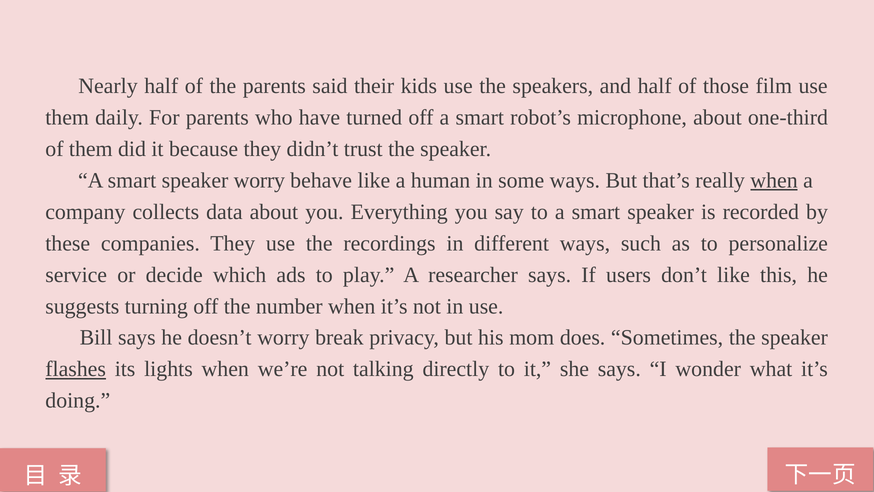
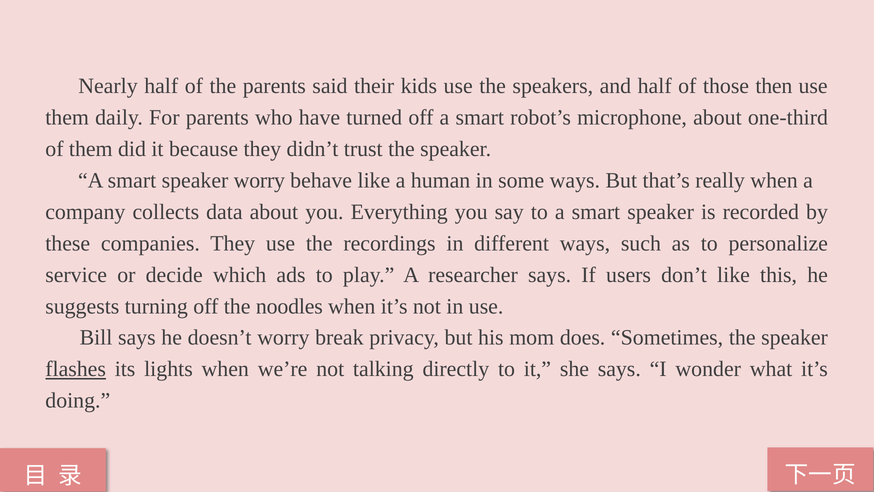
film: film -> then (774, 86)
when underline: present -> none (774, 180)
number: number -> noodles (289, 306)
